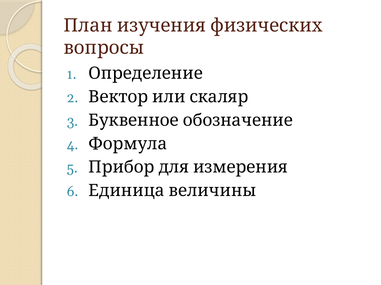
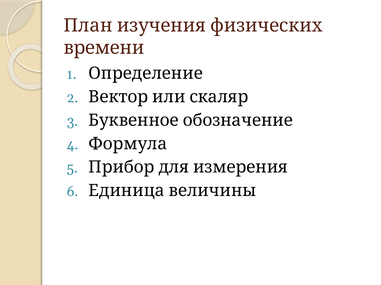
вопросы: вопросы -> времени (104, 48)
